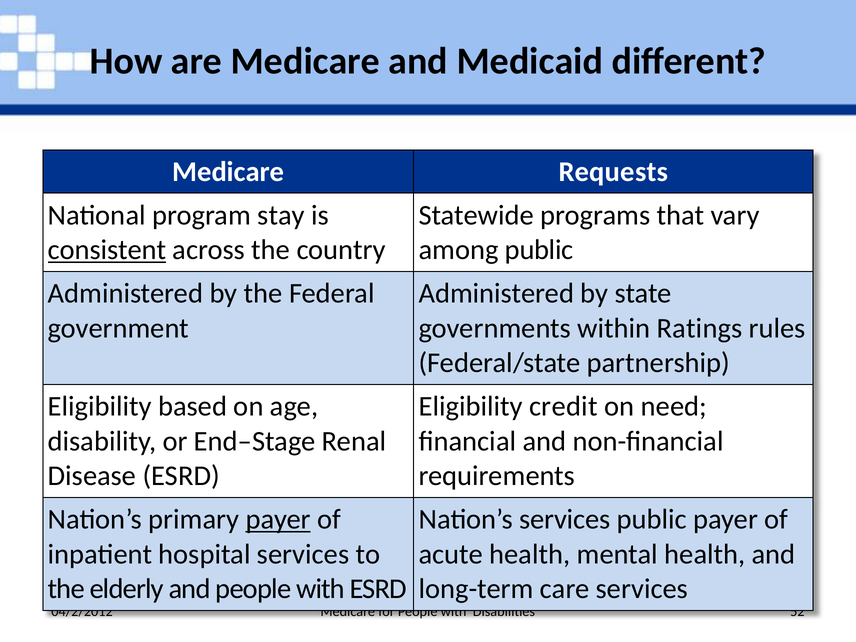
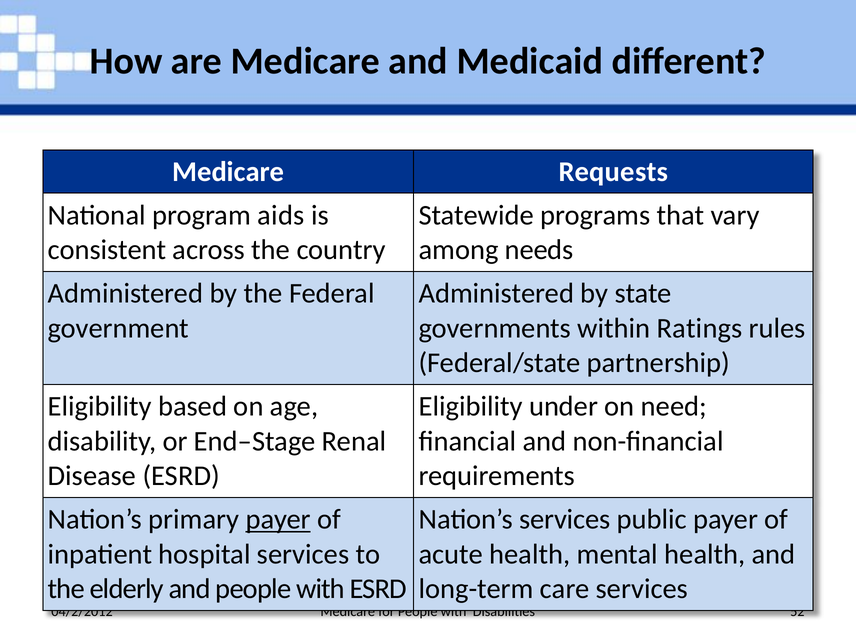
stay: stay -> aids (281, 215)
consistent underline: present -> none (107, 250)
among public: public -> needs (539, 250)
credit: credit -> under (564, 406)
